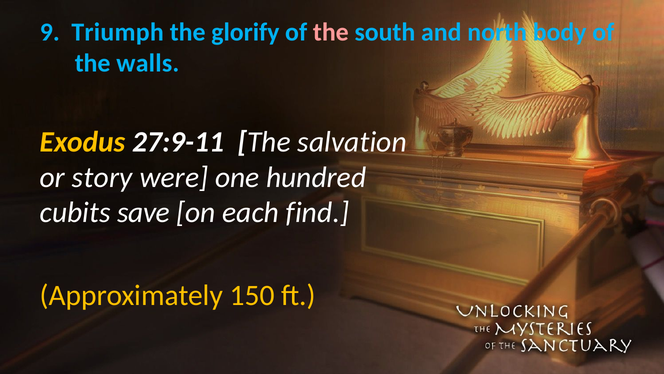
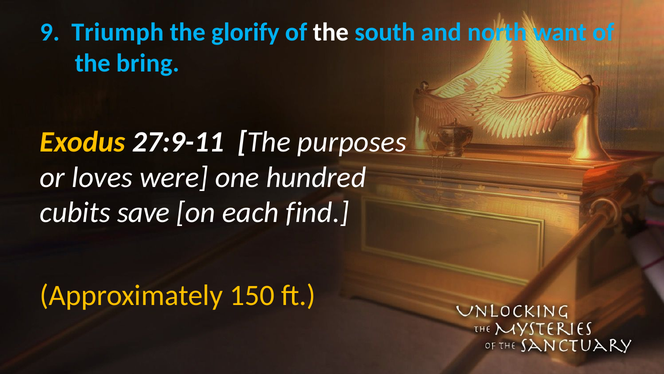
the colour: pink -> white (331, 32)
body: body -> want (560, 32)
walls: walls -> bring (148, 63)
salvation: salvation -> purposes (352, 142)
story: story -> loves (102, 177)
